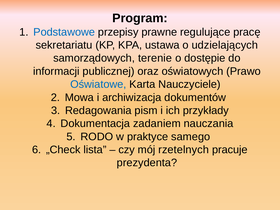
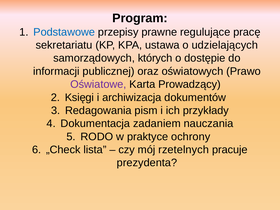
terenie: terenie -> których (155, 58)
Oświatowe colour: blue -> purple (98, 84)
Nauczyciele: Nauczyciele -> Prowadzący (189, 84)
Mowa: Mowa -> Księgi (79, 97)
samego: samego -> ochrony (191, 137)
